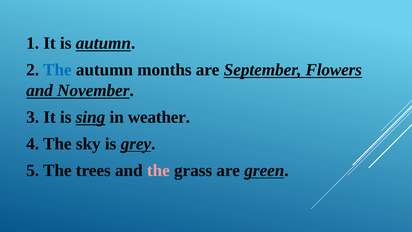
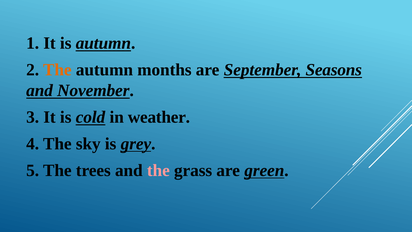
The colour: blue -> orange (57, 70)
Flowers: Flowers -> Seasons (334, 70)
sing: sing -> cold (90, 117)
